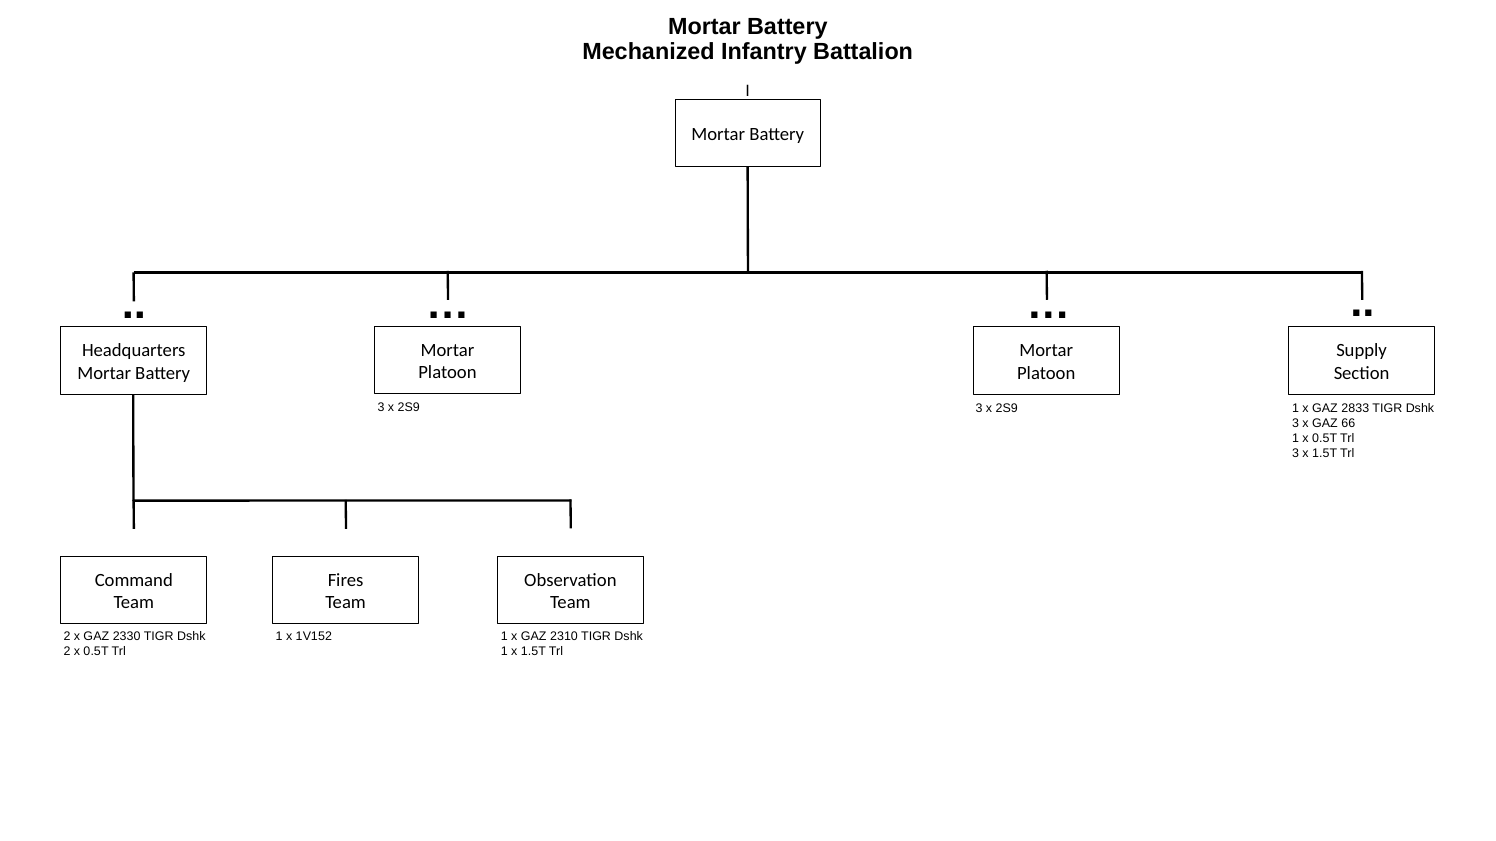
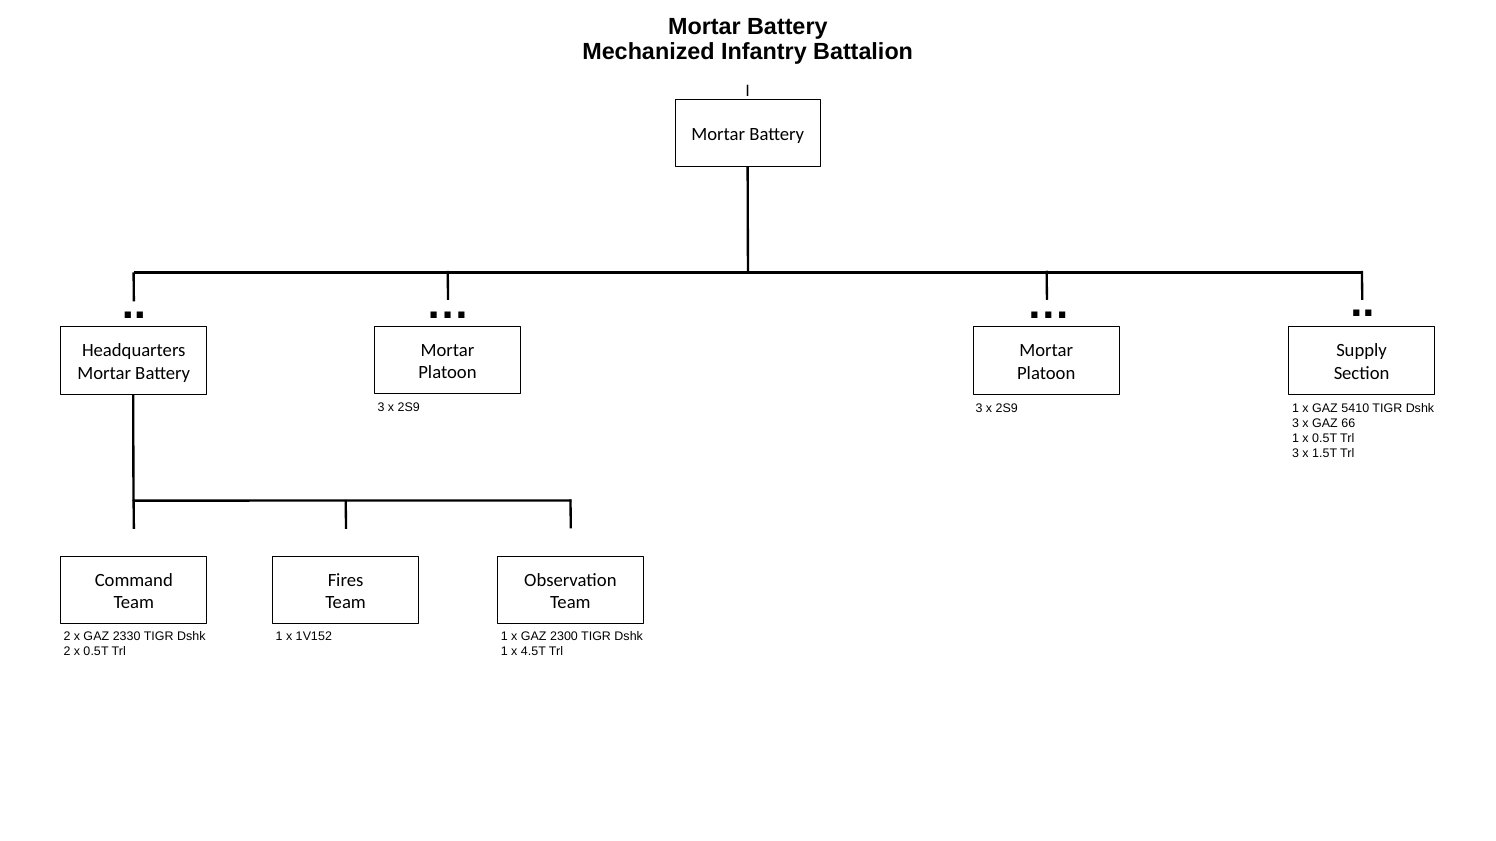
2833: 2833 -> 5410 (1355, 409)
2310: 2310 -> 2300 (564, 637)
1 x 1.5T: 1.5T -> 4.5T (533, 652)
